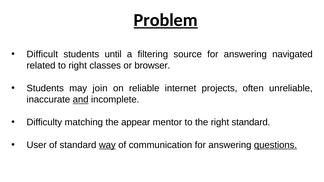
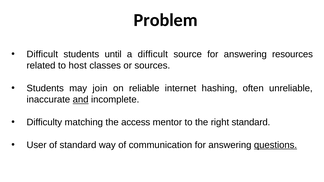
Problem underline: present -> none (166, 20)
a filtering: filtering -> difficult (153, 54)
navigated: navigated -> resources (292, 54)
to right: right -> host (78, 66)
browser: browser -> sources (152, 66)
projects: projects -> hashing (220, 88)
appear: appear -> access (136, 122)
way underline: present -> none (107, 145)
